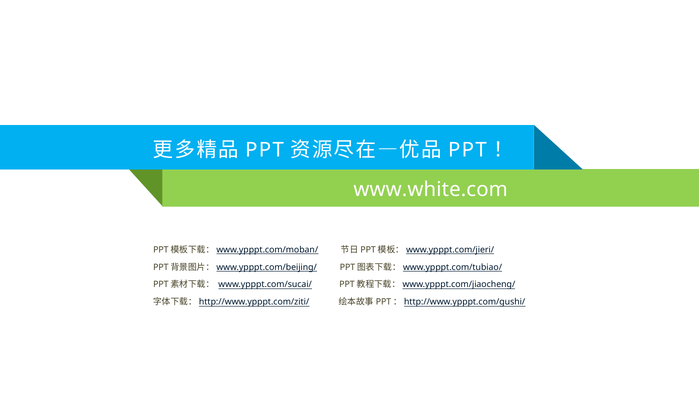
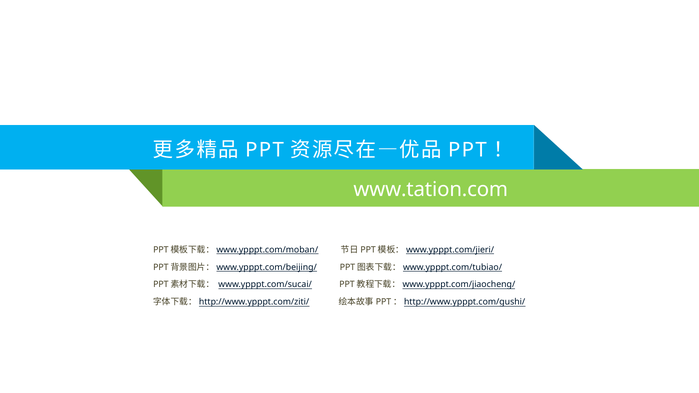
www.white.com: www.white.com -> www.tation.com (431, 189)
